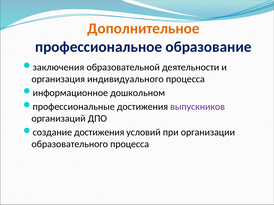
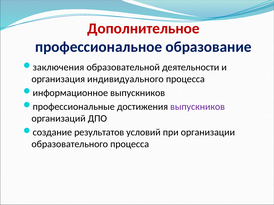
Дополнительное colour: orange -> red (143, 29)
информационное дошкольном: дошкольном -> выпускников (138, 93)
создание достижения: достижения -> результатов (99, 133)
